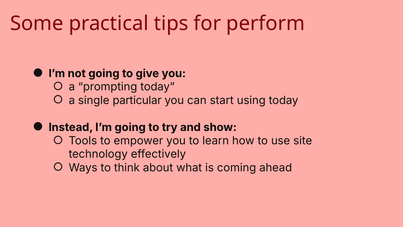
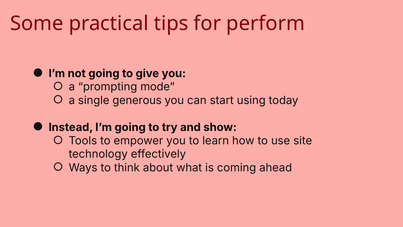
prompting today: today -> mode (158, 87)
particular: particular -> generous (137, 100)
